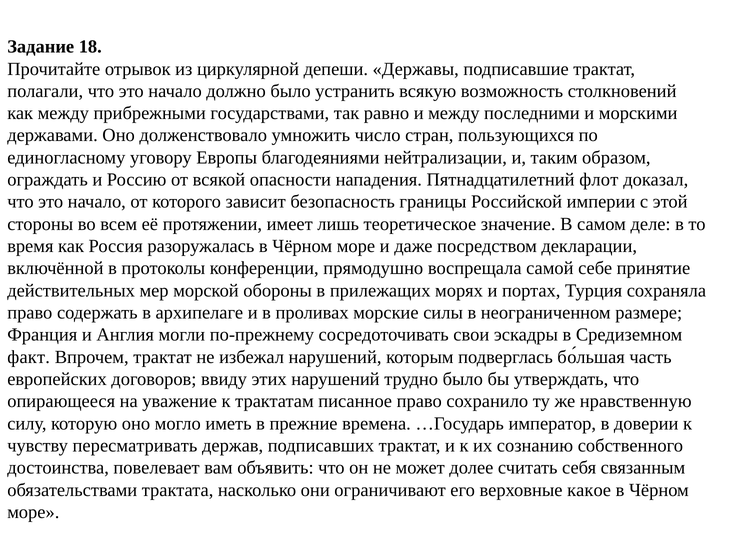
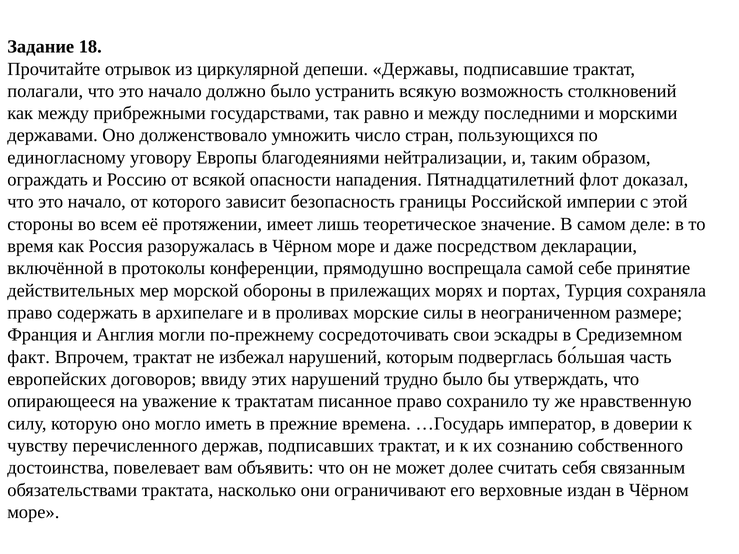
пересматривать: пересматривать -> перечисленного (135, 446)
какое: какое -> издан (589, 490)
